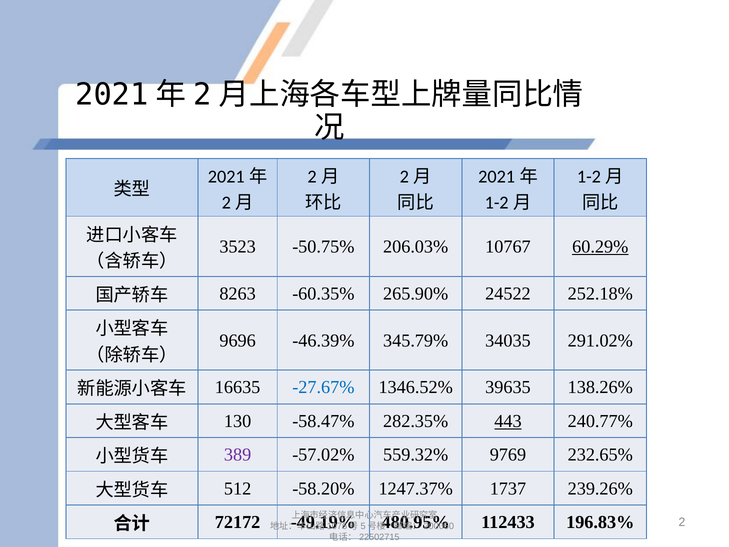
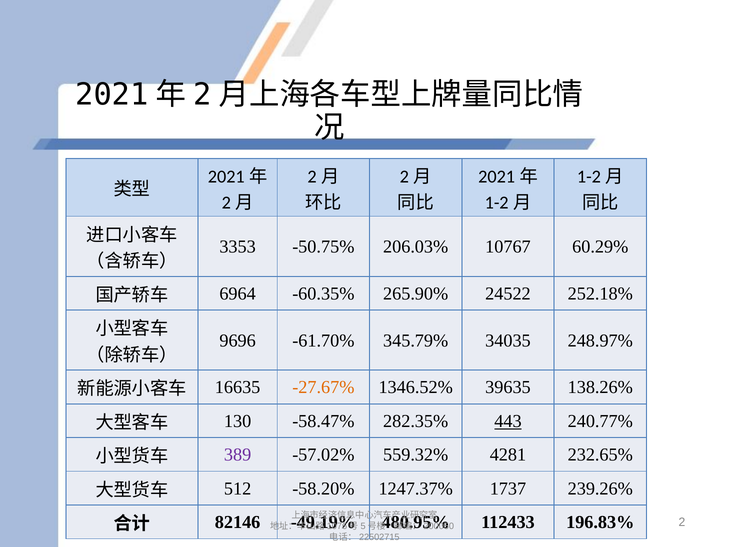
3523: 3523 -> 3353 (238, 247)
60.29% underline: present -> none (600, 247)
8263: 8263 -> 6964 (238, 293)
-46.39%: -46.39% -> -61.70% (323, 340)
291.02%: 291.02% -> 248.97% (600, 340)
-27.67% colour: blue -> orange (323, 387)
9769: 9769 -> 4281 (508, 455)
72172: 72172 -> 82146 (238, 522)
